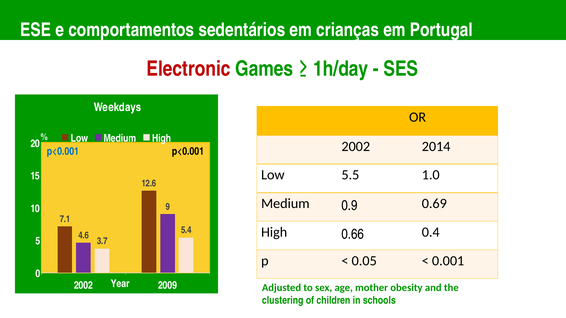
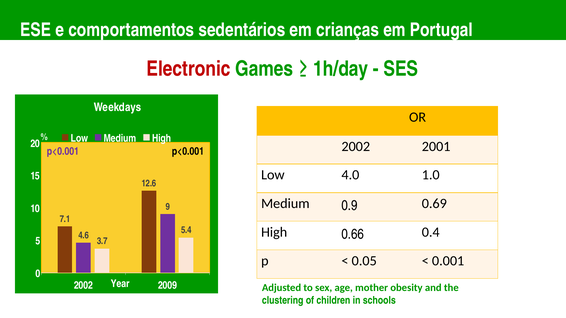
2014: 2014 -> 2001 (436, 147)
p<0.001 colour: blue -> purple (63, 152)
5.5: 5.5 -> 4.0 (350, 175)
